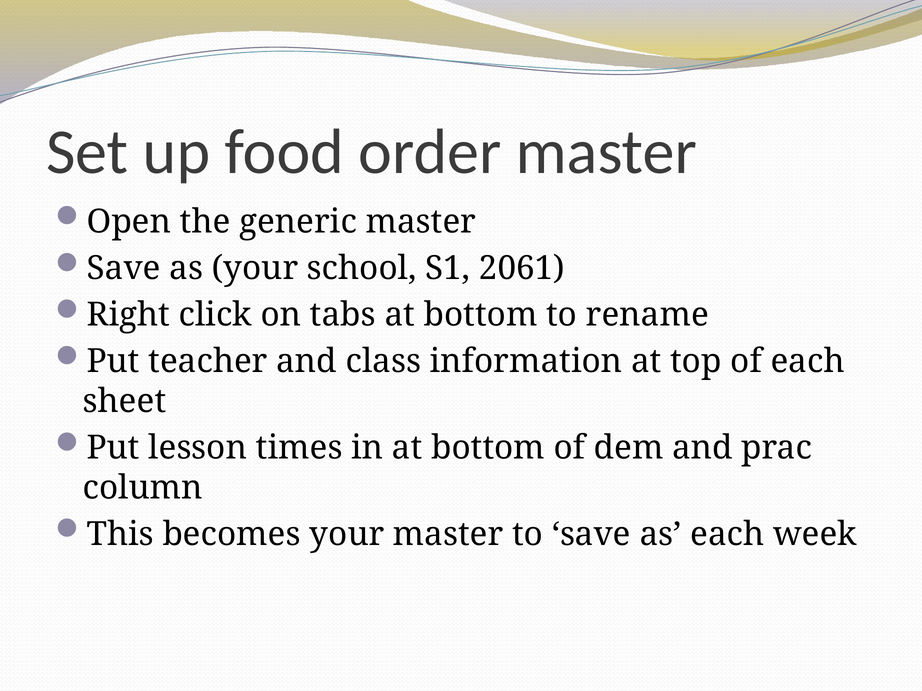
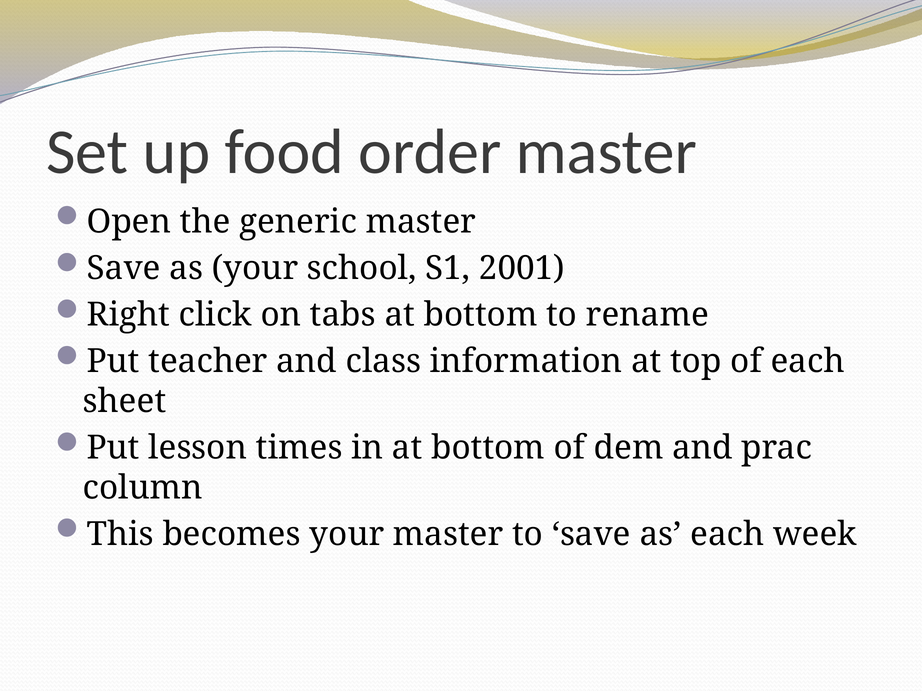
2061: 2061 -> 2001 (522, 269)
